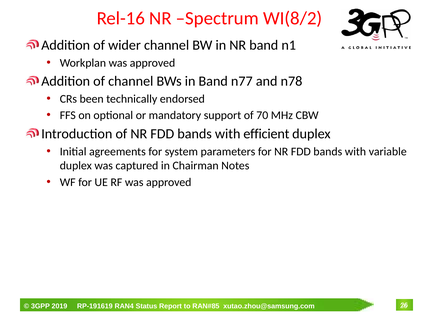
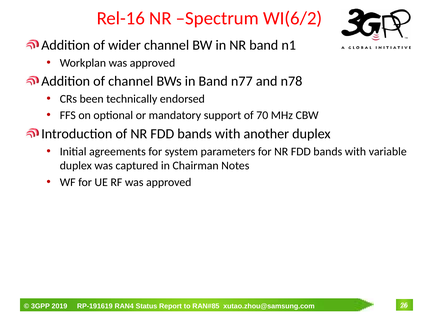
WI(8/2: WI(8/2 -> WI(6/2 (293, 18)
efficient: efficient -> another (266, 134)
